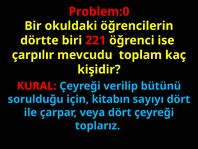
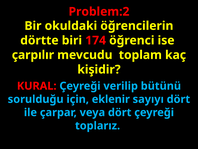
Problem:0: Problem:0 -> Problem:2 (99, 12)
221: 221 -> 174 (96, 40)
kitabın: kitabın -> eklenir (111, 99)
